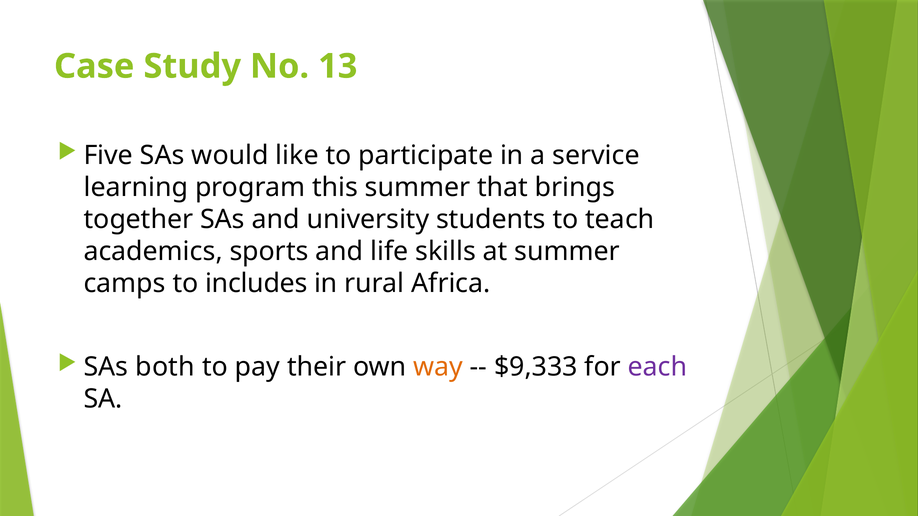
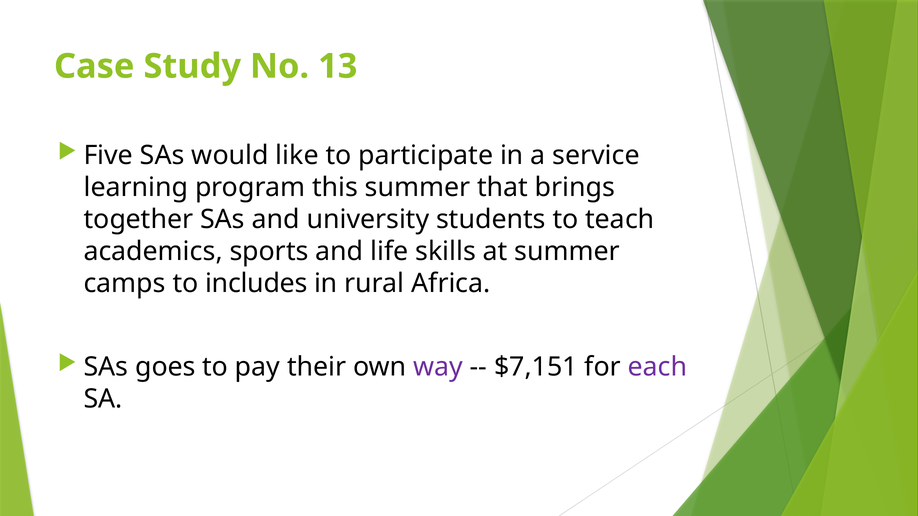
both: both -> goes (165, 367)
way colour: orange -> purple (438, 367)
$9,333: $9,333 -> $7,151 (536, 367)
